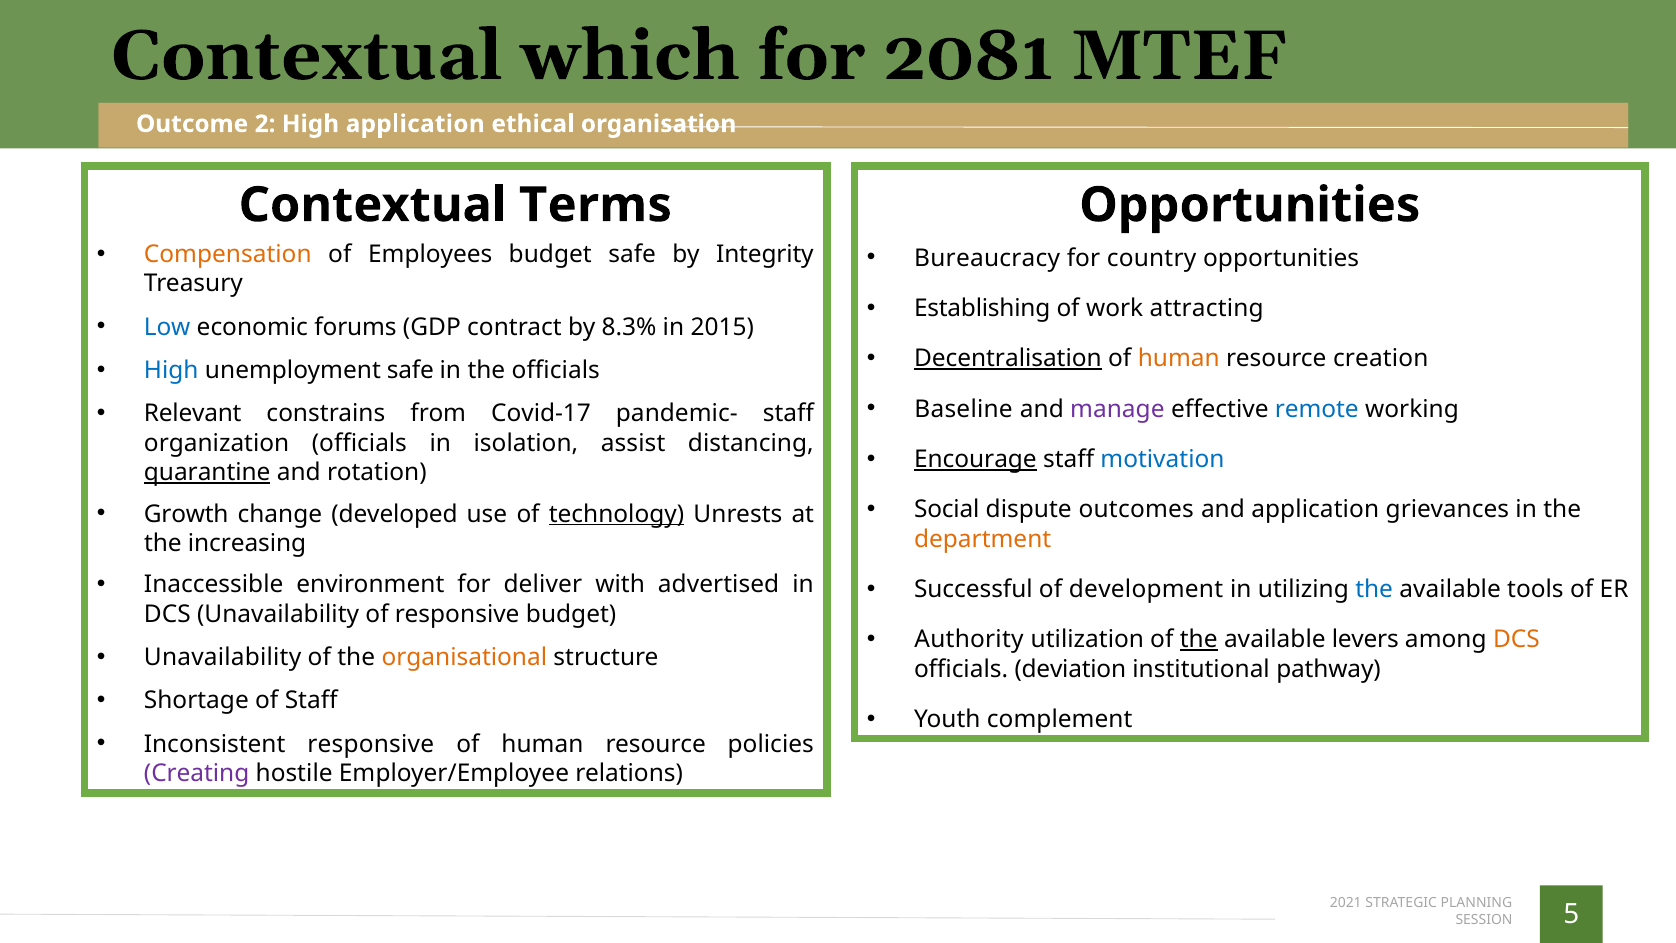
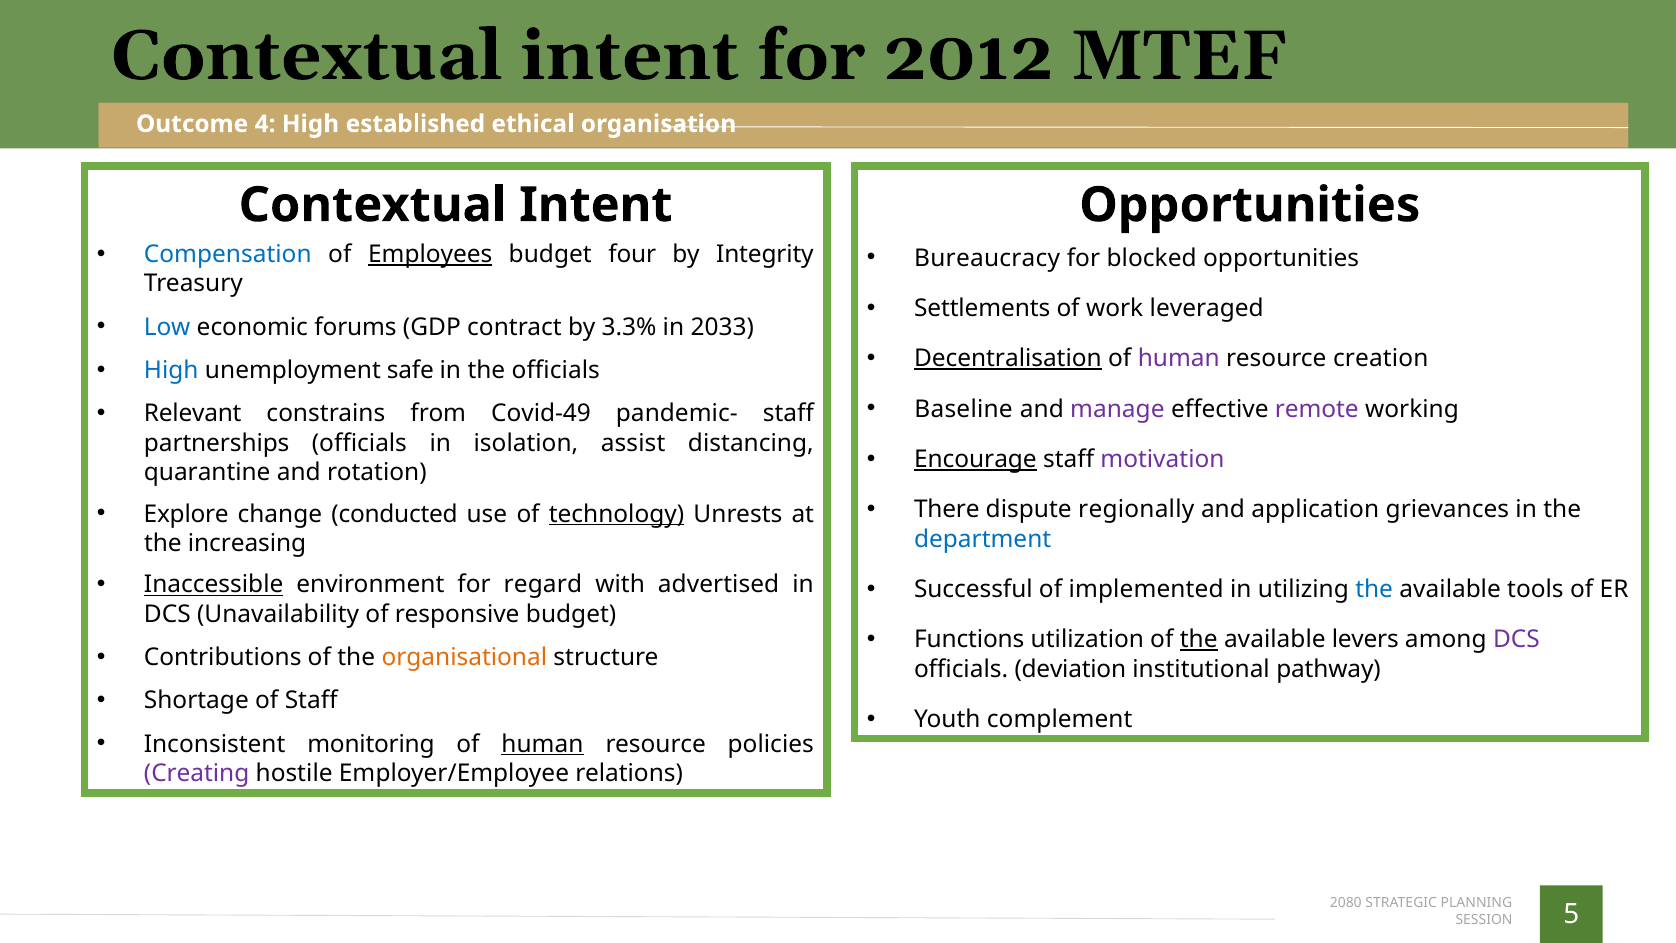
which: which -> intent (630, 56)
2081: 2081 -> 2012 (968, 56)
2: 2 -> 4 (265, 124)
High application: application -> established (415, 124)
Terms: Terms -> Intent (596, 205)
Compensation colour: orange -> blue (228, 254)
Employees underline: none -> present (430, 254)
budget safe: safe -> four (632, 254)
country: country -> blocked (1152, 258)
Establishing: Establishing -> Settlements (982, 308)
attracting: attracting -> leveraged (1207, 308)
8.3%: 8.3% -> 3.3% (629, 327)
2015: 2015 -> 2033 (722, 327)
human colour: orange -> purple (1179, 359)
remote colour: blue -> purple (1317, 409)
Covid-17: Covid-17 -> Covid-49 (541, 414)
organization: organization -> partnerships (217, 443)
motivation colour: blue -> purple (1162, 459)
quarantine underline: present -> none (207, 472)
Social: Social -> There (947, 510)
outcomes: outcomes -> regionally (1136, 510)
Growth: Growth -> Explore (186, 514)
developed: developed -> conducted (395, 514)
department colour: orange -> blue (983, 539)
Inaccessible underline: none -> present (214, 585)
deliver: deliver -> regard (543, 585)
development: development -> implemented (1146, 589)
Authority: Authority -> Functions (969, 640)
DCS colour: orange -> purple (1516, 640)
Unavailability: Unavailability -> Contributions (223, 657)
Inconsistent responsive: responsive -> monitoring (371, 744)
human underline: none -> present (542, 744)
2021: 2021 -> 2080 (1346, 903)
